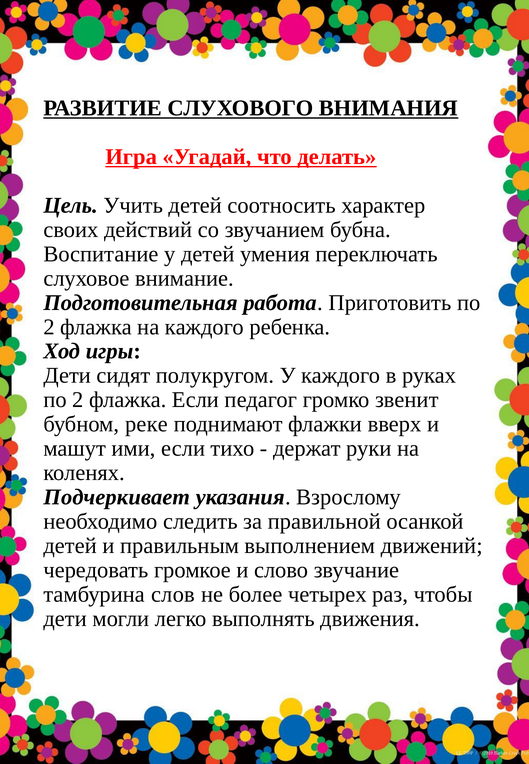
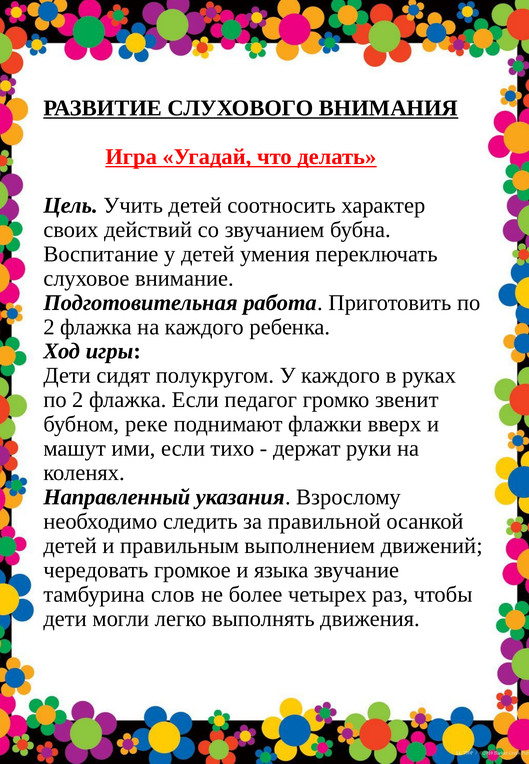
Подчеркивает: Подчеркивает -> Направленный (117, 497)
слово: слово -> языка (281, 570)
